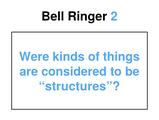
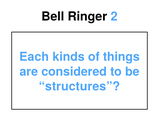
Were: Were -> Each (34, 56)
